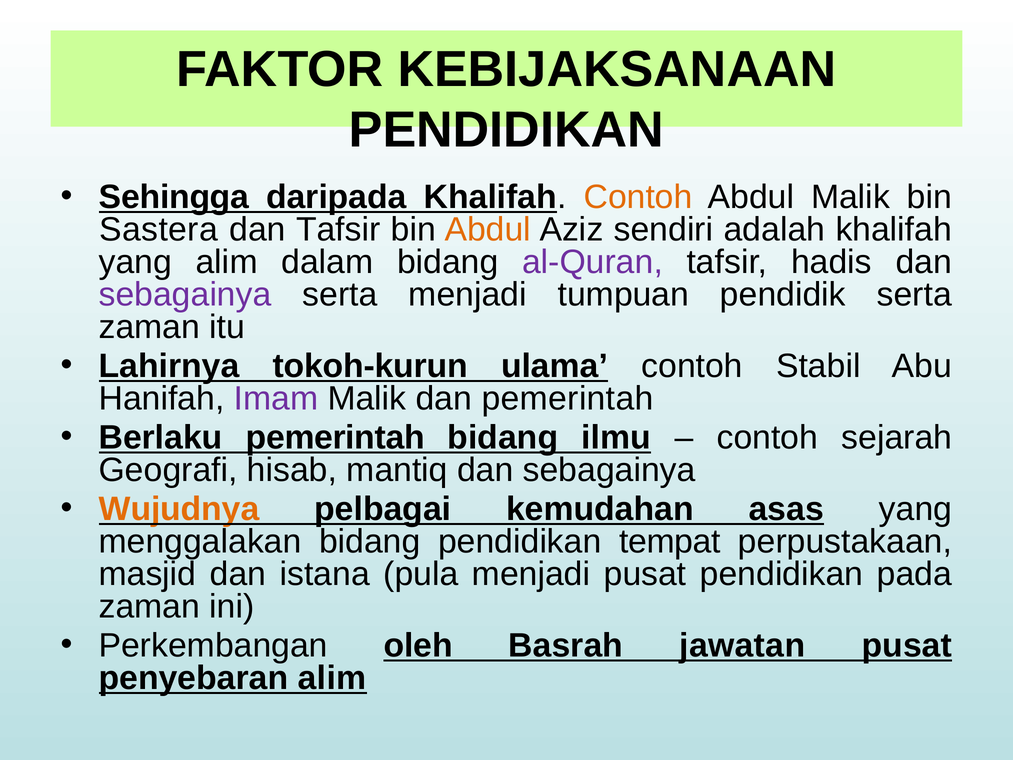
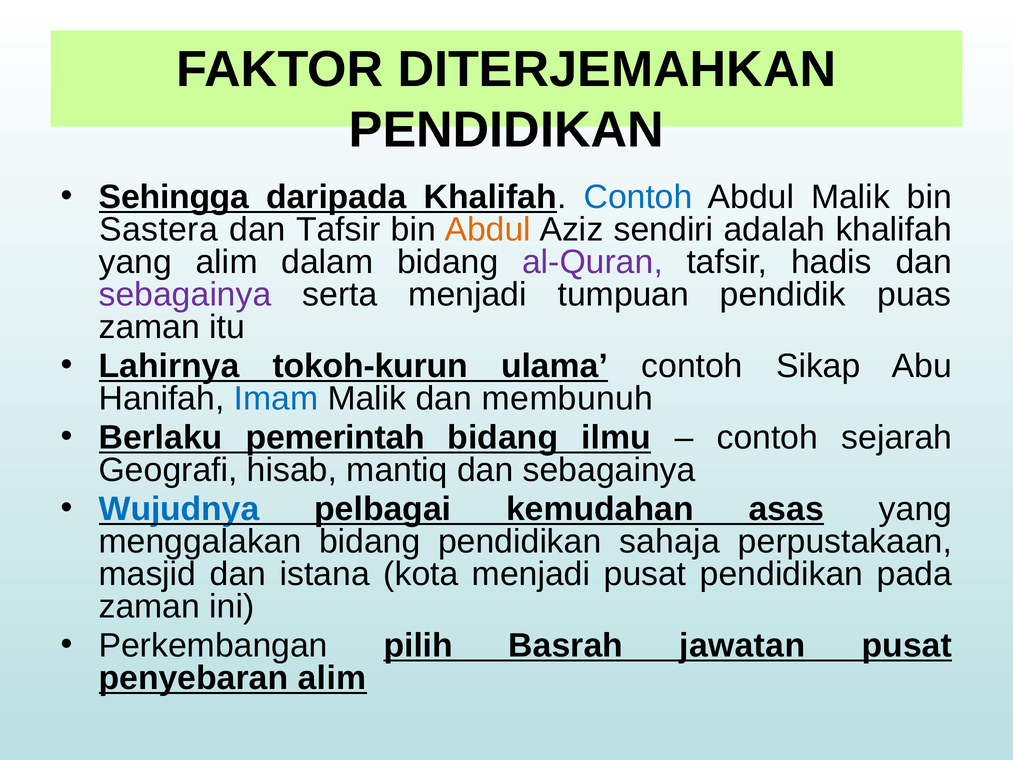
KEBIJAKSANAAN: KEBIJAKSANAAN -> DITERJEMAHKAN (617, 69)
Contoh colour: orange -> blue (638, 197)
pendidik serta: serta -> puas (914, 294)
Stabil: Stabil -> Sikap (818, 366)
Imam colour: purple -> blue (276, 398)
dan pemerintah: pemerintah -> membunuh (568, 398)
Wujudnya colour: orange -> blue (179, 509)
tempat: tempat -> sahaja (670, 542)
pula: pula -> kota (421, 574)
oleh: oleh -> pilih (418, 646)
